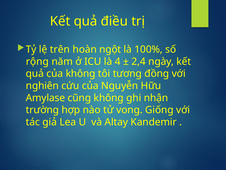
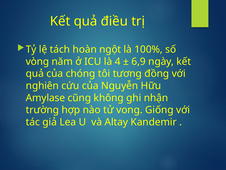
trên: trên -> tách (60, 49)
rộng: rộng -> vòng (37, 61)
2,4: 2,4 -> 6,9 (139, 61)
của không: không -> chóng (80, 73)
